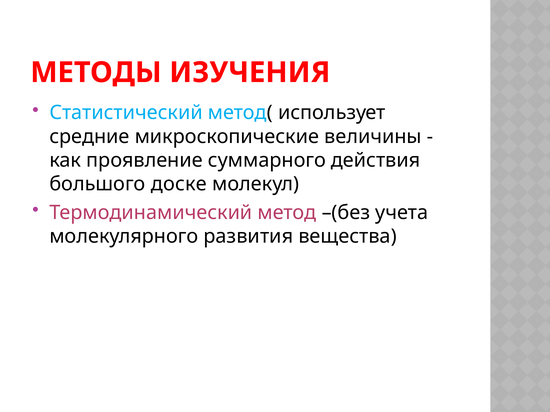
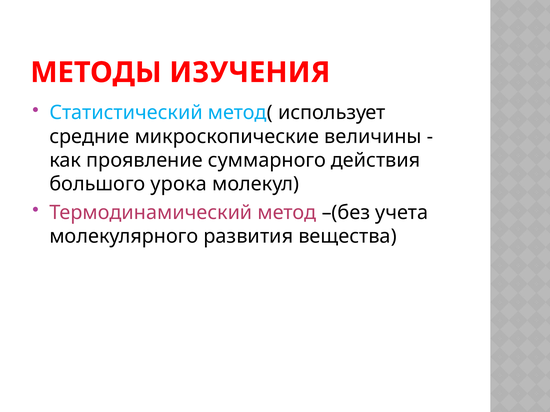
доске: доске -> урока (179, 184)
